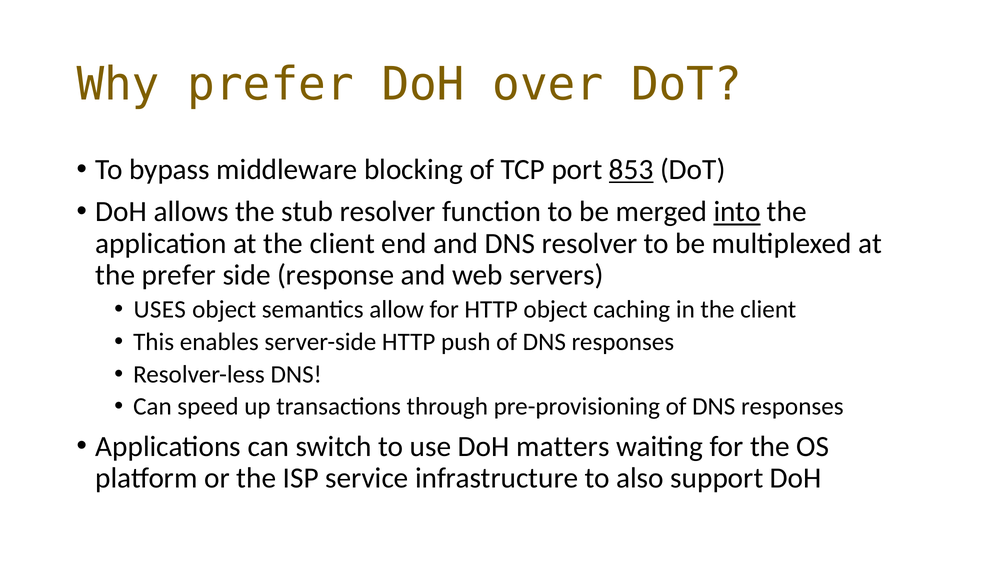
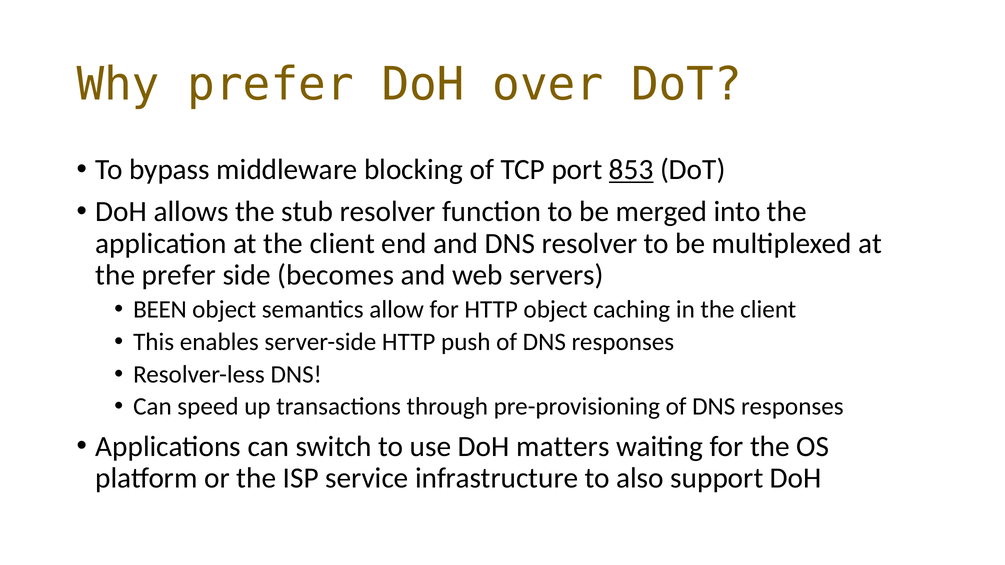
into underline: present -> none (737, 212)
response: response -> becomes (336, 275)
USES: USES -> BEEN (160, 310)
